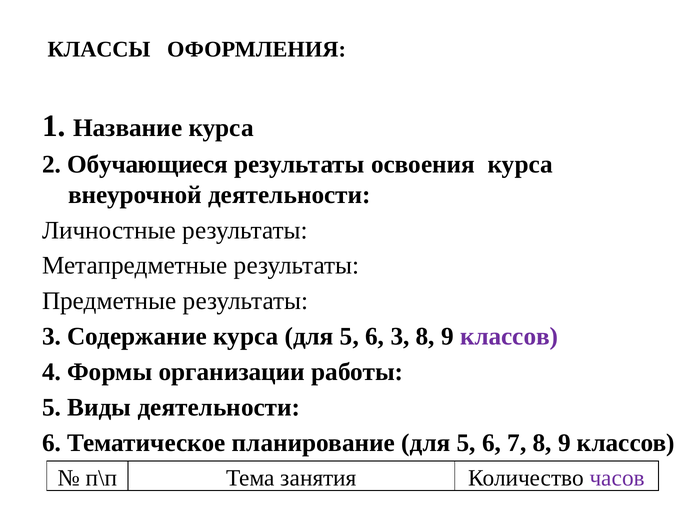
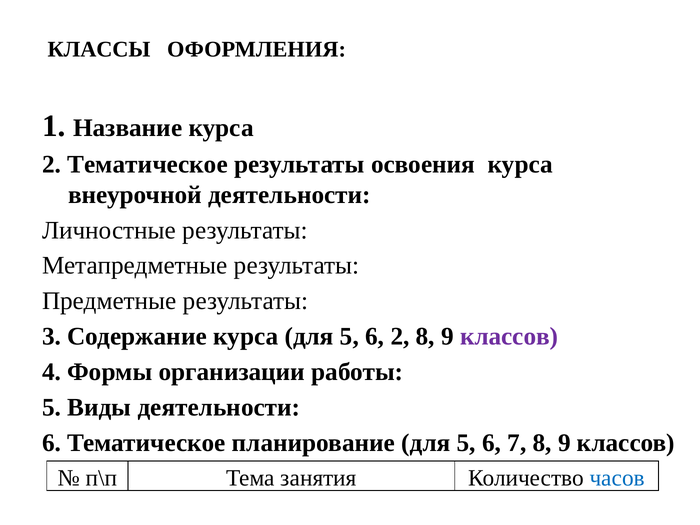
2 Обучающиеся: Обучающиеся -> Тематическое (148, 164)
6 3: 3 -> 2 (400, 337)
часов colour: purple -> blue (617, 478)
